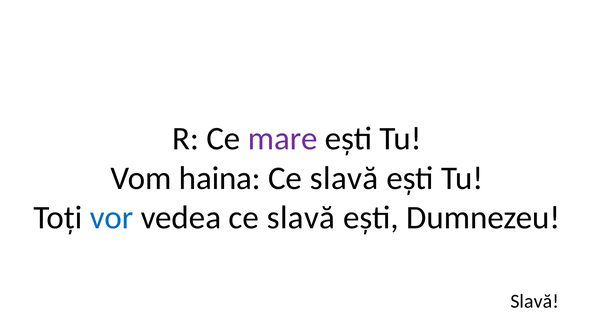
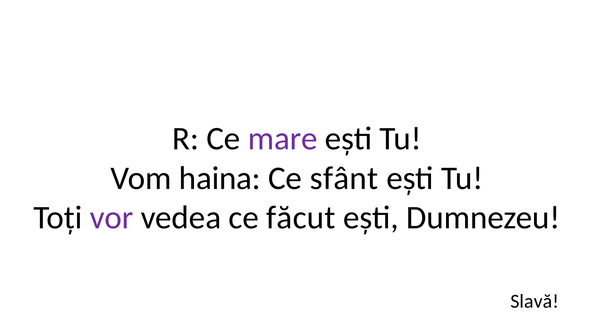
slavă: slavă -> sfânt (344, 178)
vor colour: blue -> purple (112, 218)
vedea ce slavă: slavă -> făcut (301, 218)
